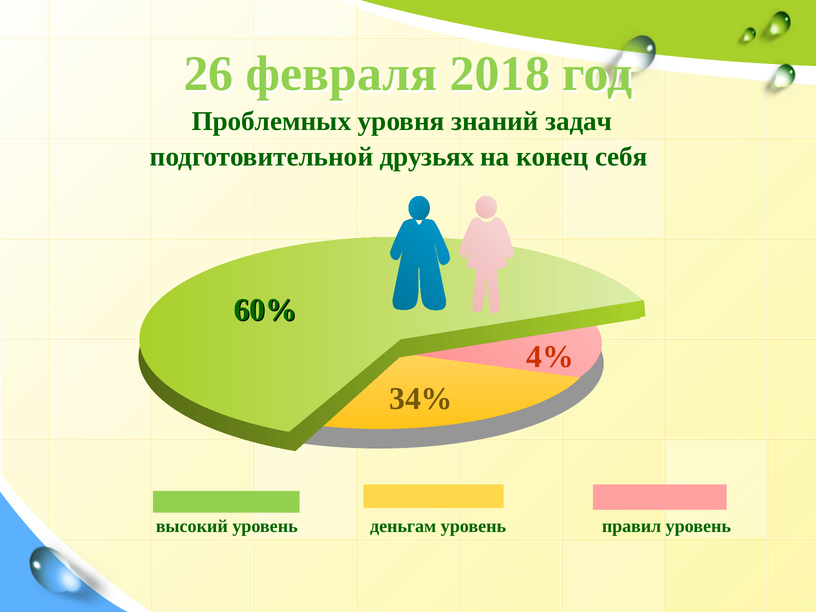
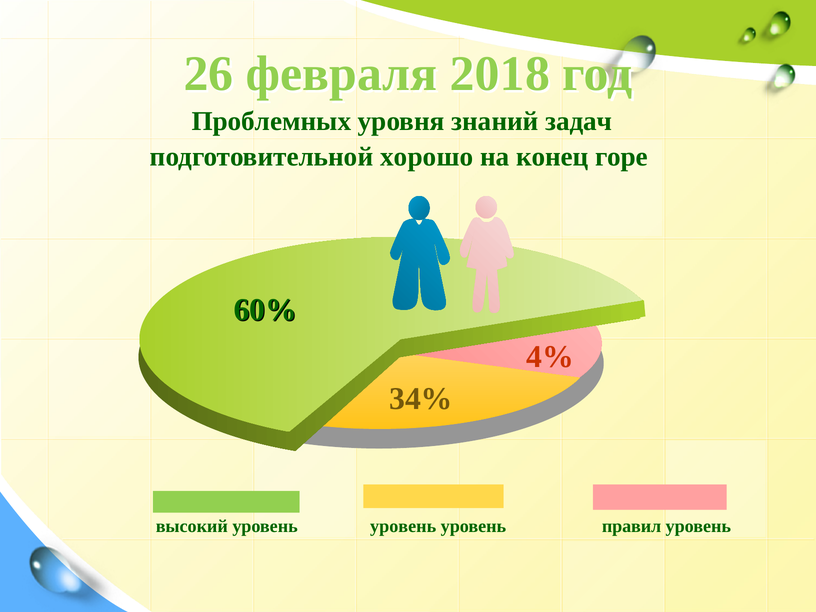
друзьях: друзьях -> хорошо (427, 157)
себя: себя -> горе (621, 157)
деньгам: деньгам -> уровень (403, 526)
